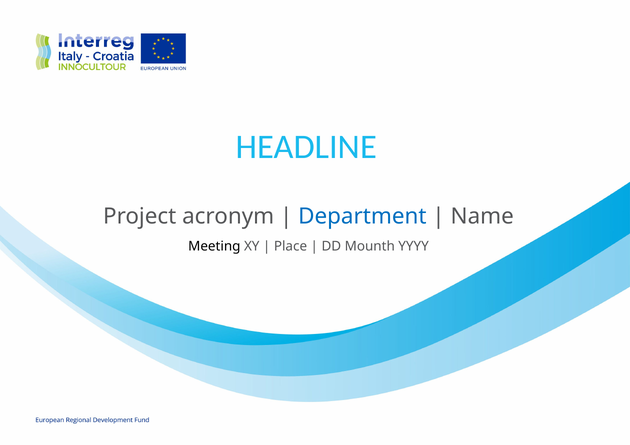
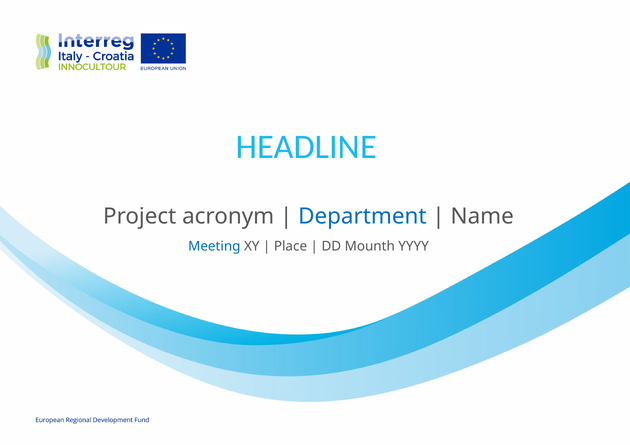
Meeting colour: black -> blue (214, 247)
